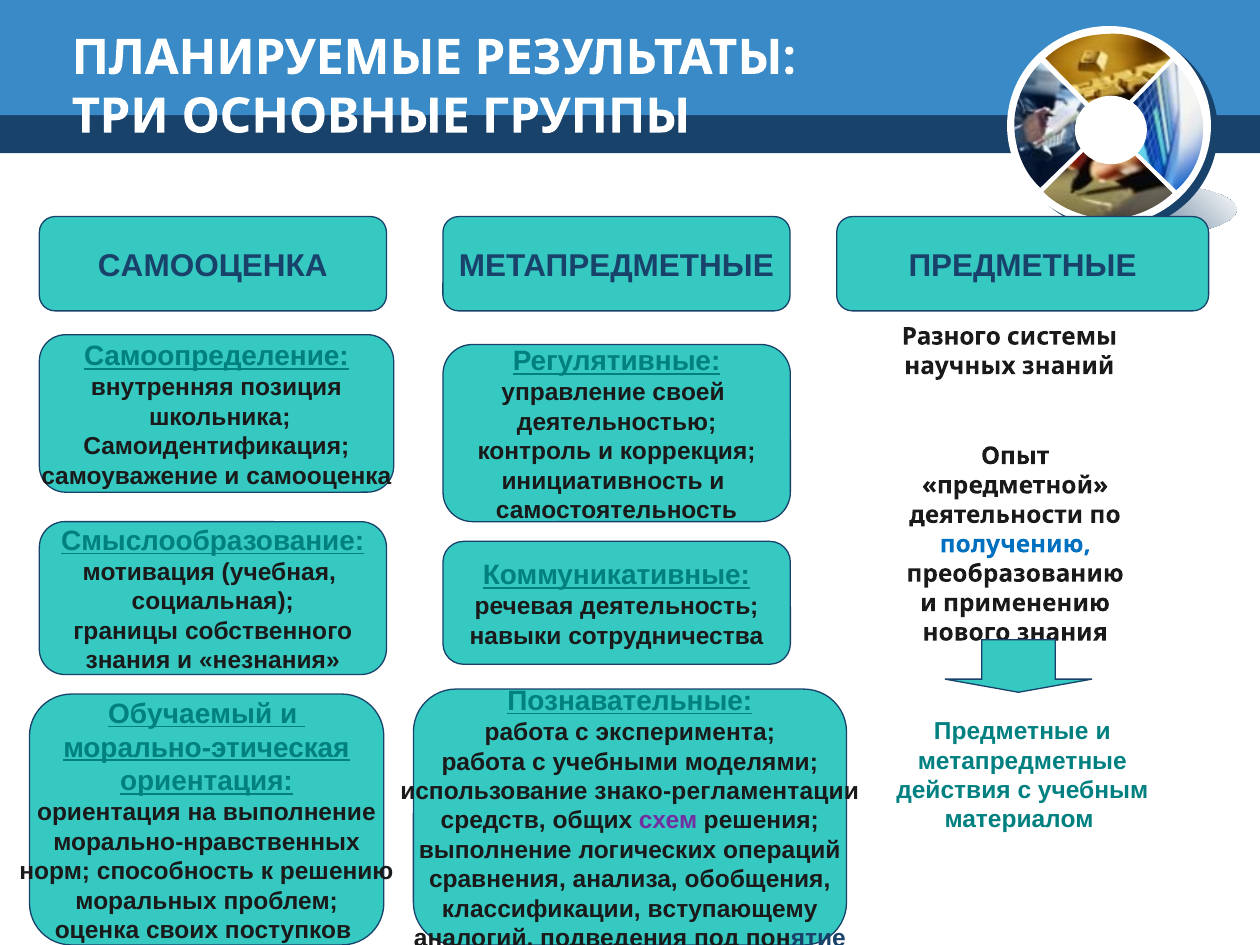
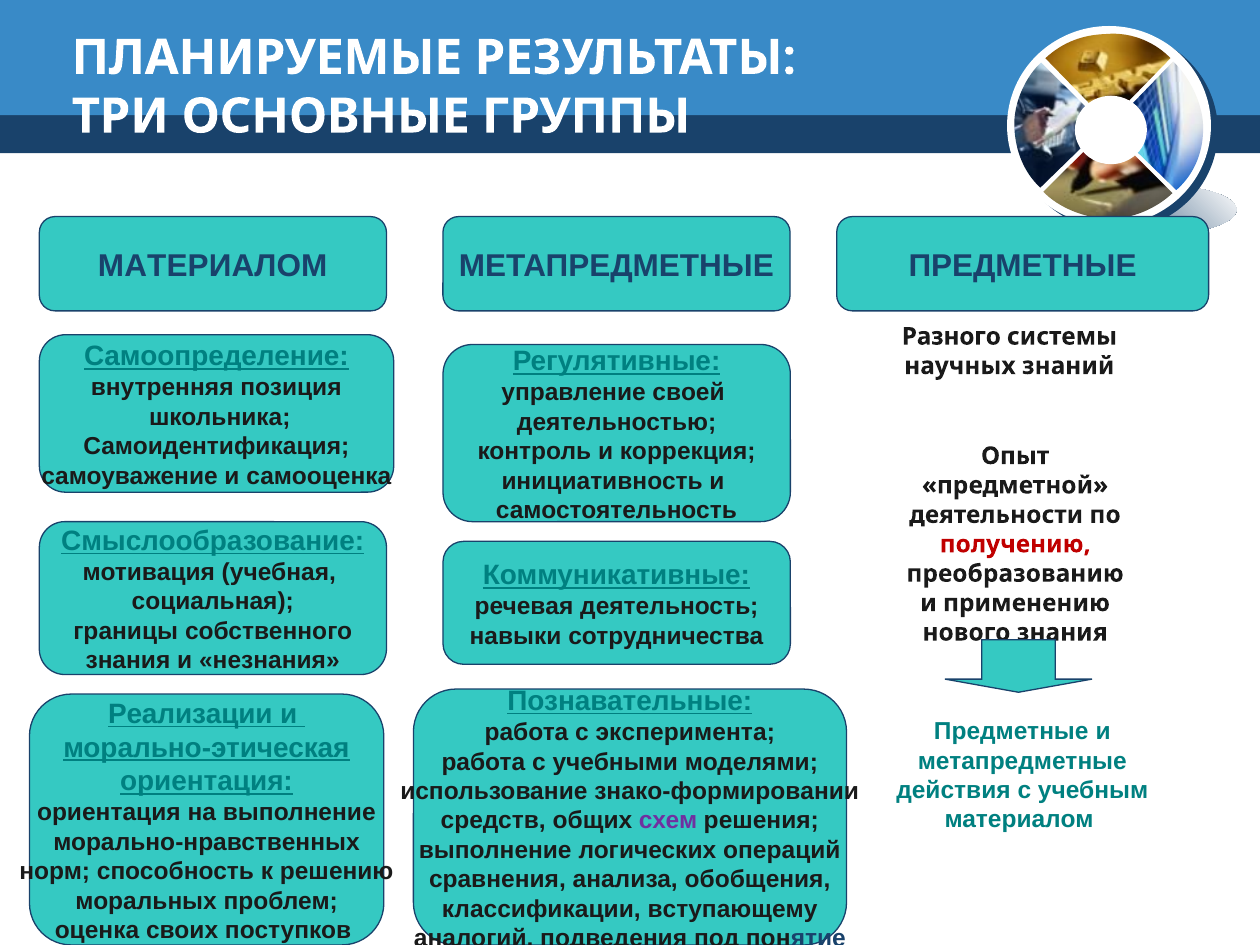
САМООЦЕНКА: САМООЦЕНКА -> МАТЕРИАЛОМ (213, 266)
получению colour: blue -> red (1015, 544)
Обучаемый: Обучаемый -> Реализации (190, 714)
знако-регламентации: знако-регламентации -> знако-формировании (727, 791)
